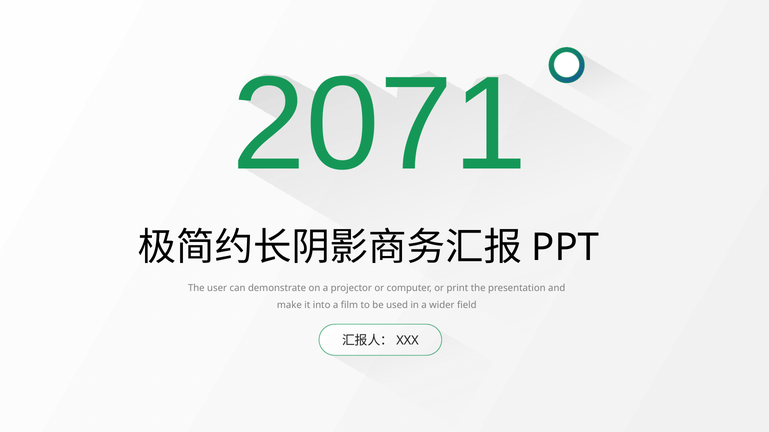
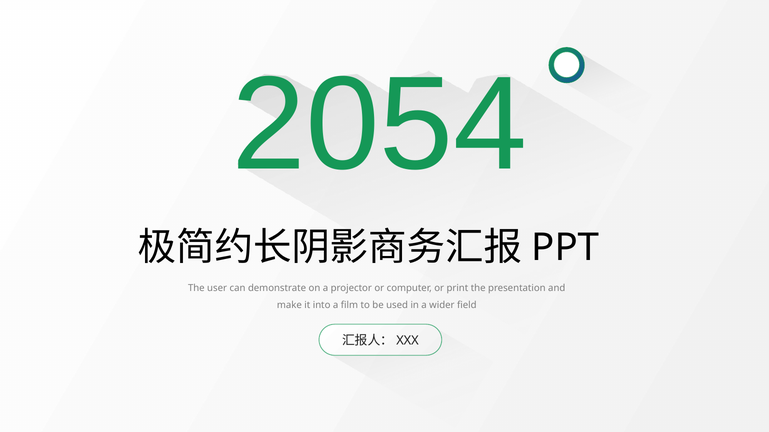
2071: 2071 -> 2054 (379, 125)
